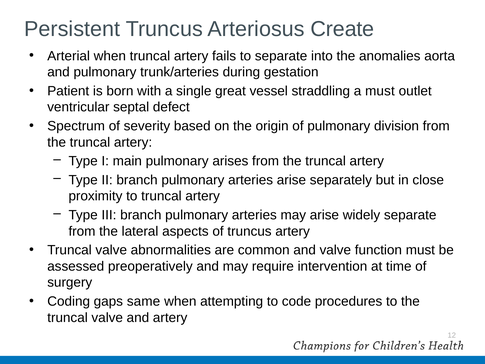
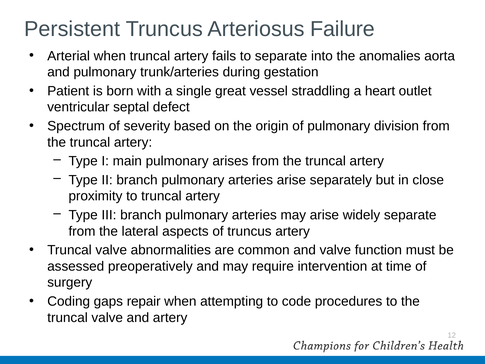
Create: Create -> Failure (342, 29)
a must: must -> heart (380, 91)
same: same -> repair (144, 301)
